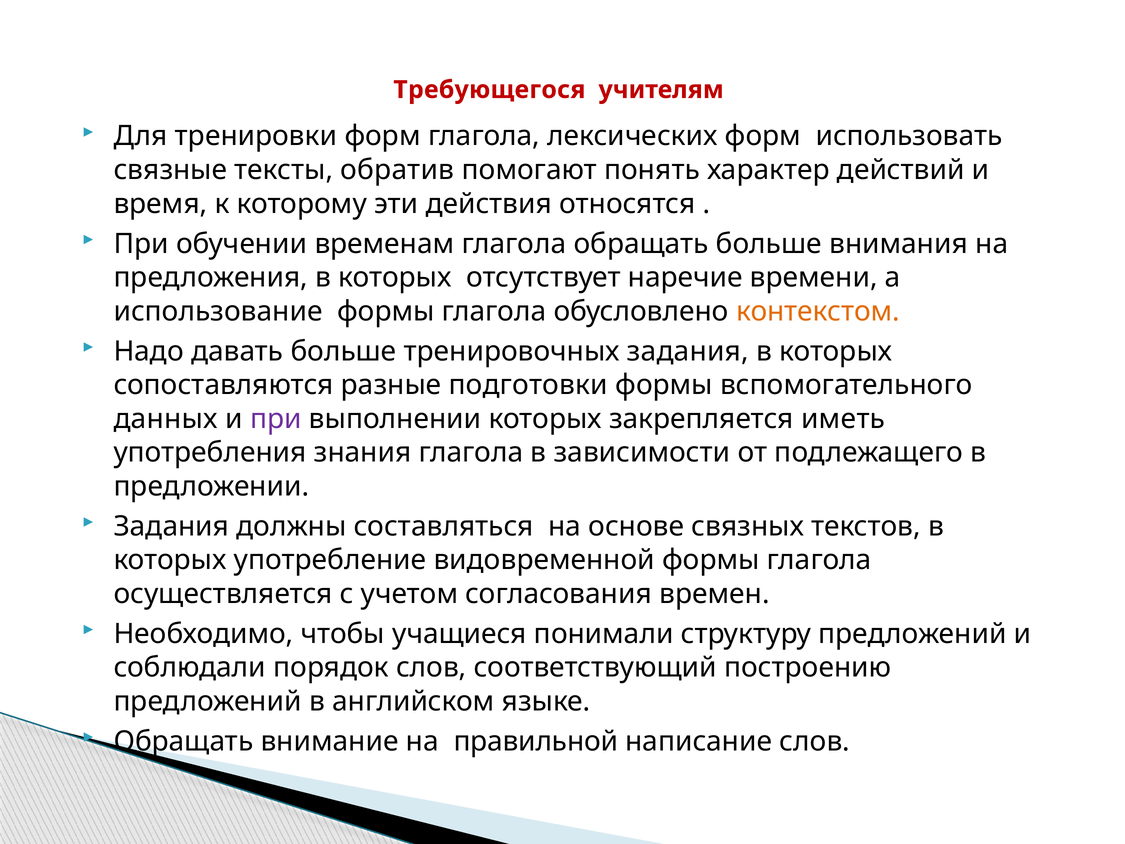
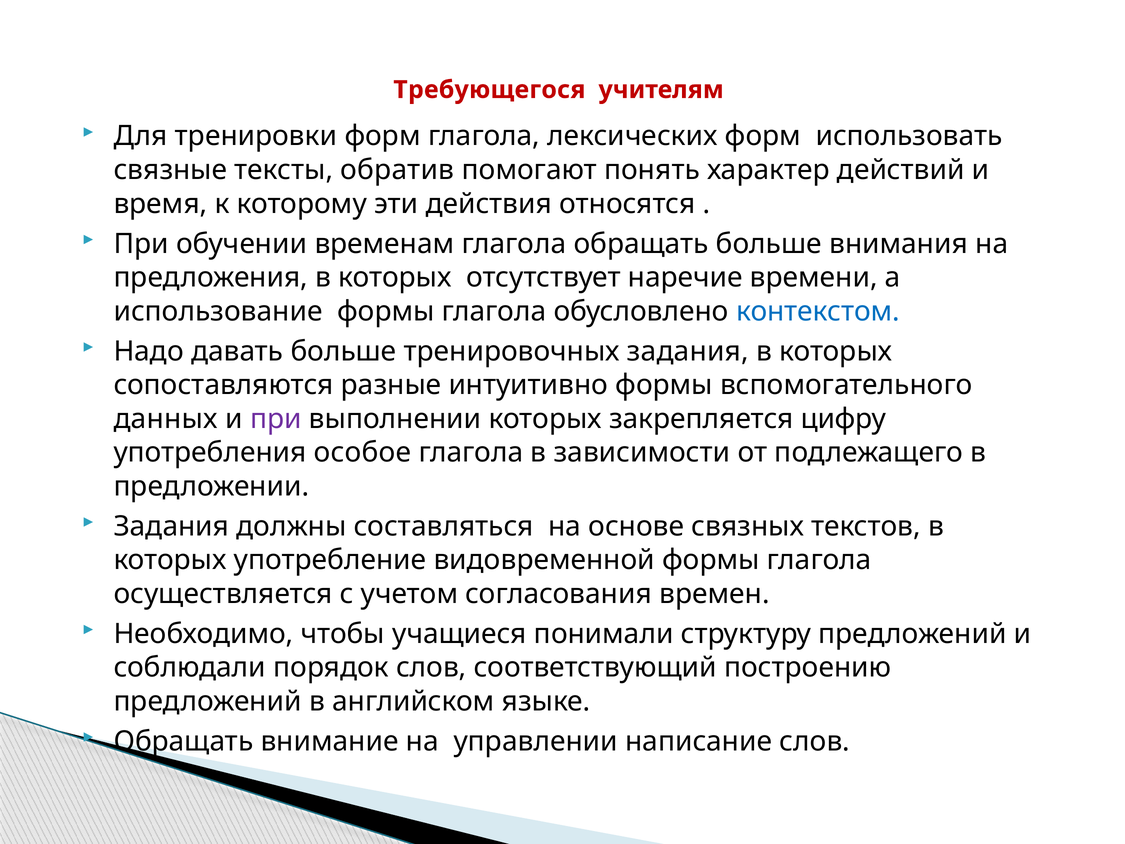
контекстом colour: orange -> blue (818, 311)
подготовки: подготовки -> интуитивно (528, 385)
иметь: иметь -> цифру (843, 419)
знания: знания -> особое (363, 452)
правильной: правильной -> управлении (536, 741)
